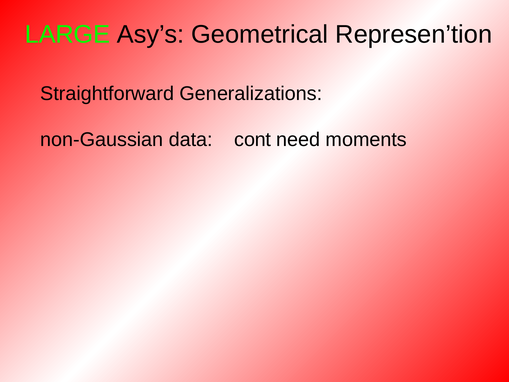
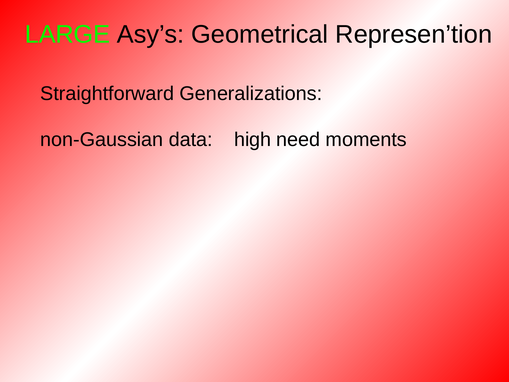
cont: cont -> high (253, 140)
